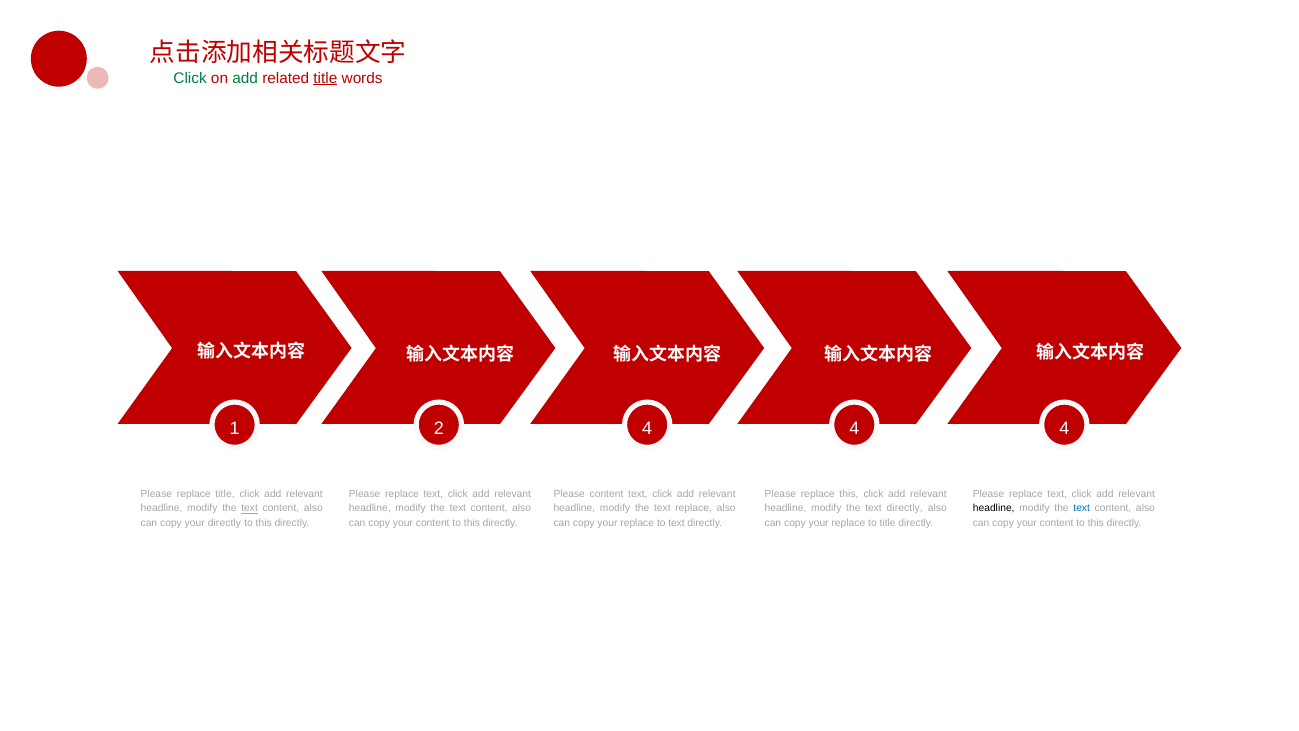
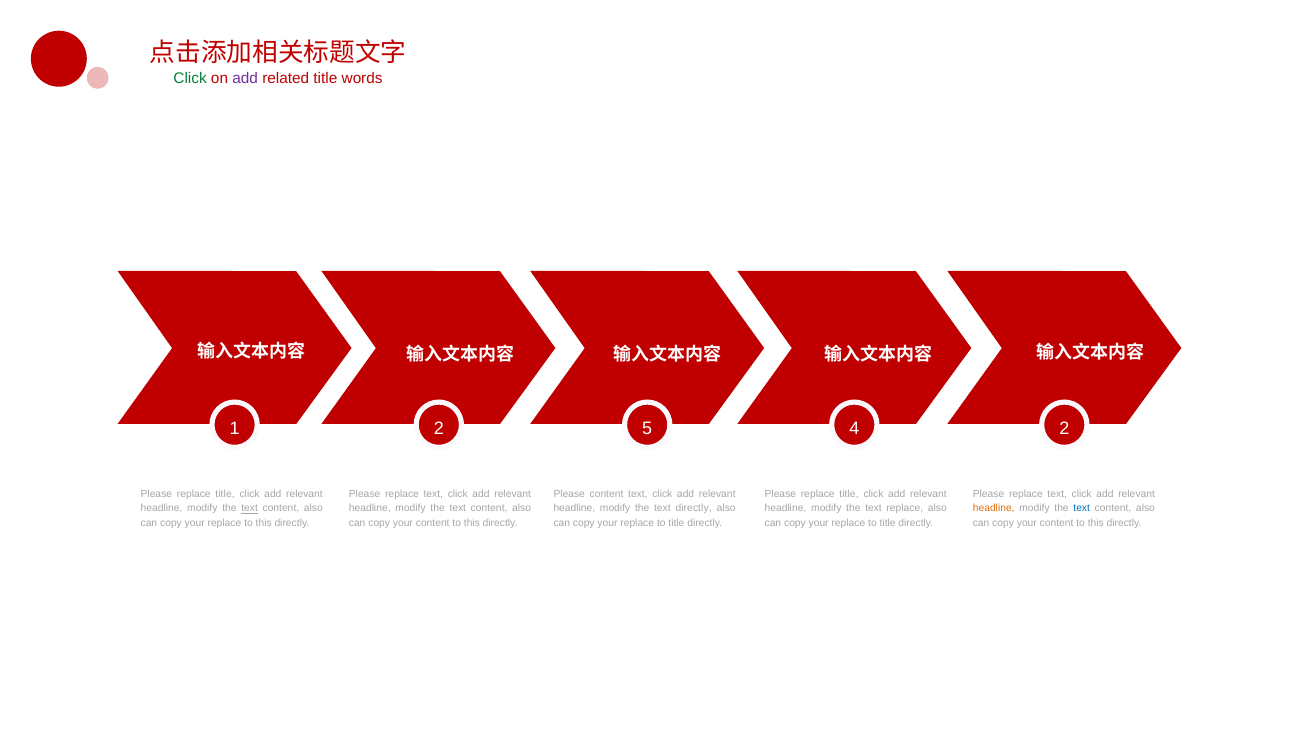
add colour: green -> purple (245, 78)
title underline: present -> none (325, 78)
2 4: 4 -> 5 (647, 428)
4: 4 -> 2 (1064, 428)
this: this -> title (849, 494)
text replace: replace -> directly (694, 508)
the text directly: directly -> replace (905, 508)
headline colour: black -> orange (994, 508)
directly: directly -> replace (224, 523)
text: text -> title (676, 523)
